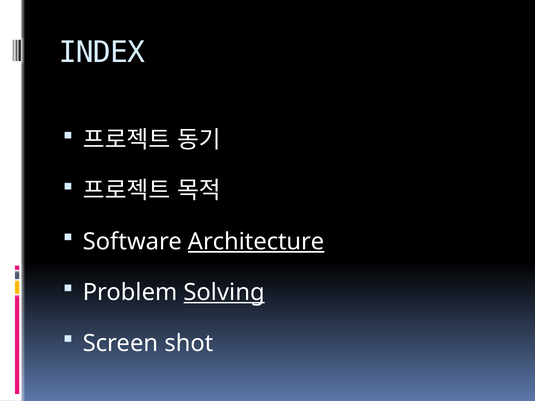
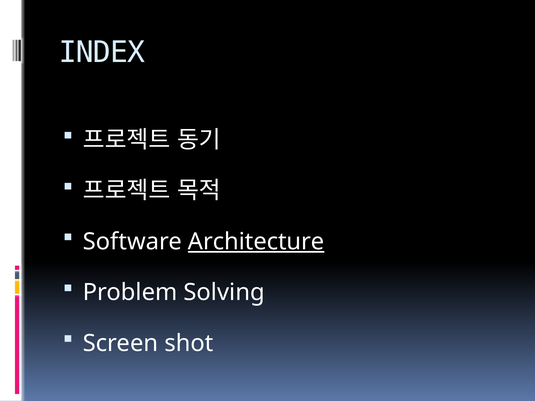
Solving underline: present -> none (224, 293)
